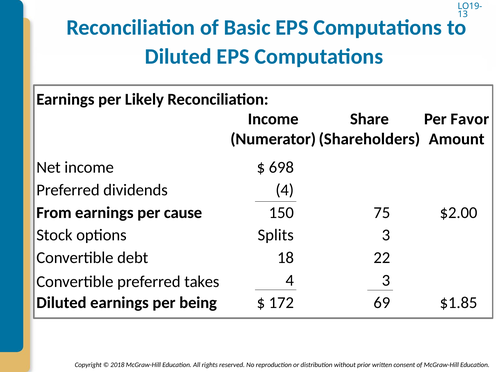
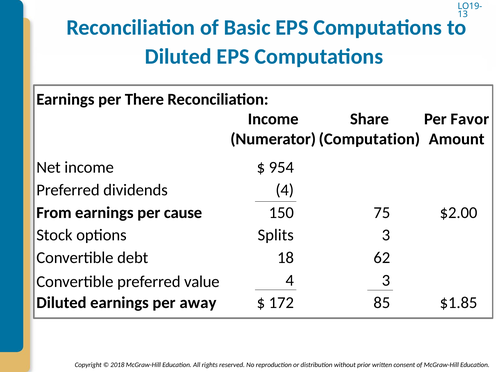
Likely: Likely -> There (144, 99)
Shareholders: Shareholders -> Computation (369, 139)
698: 698 -> 954 (281, 167)
22: 22 -> 62 (382, 258)
takes: takes -> value (202, 282)
being: being -> away (198, 303)
69: 69 -> 85 (382, 303)
